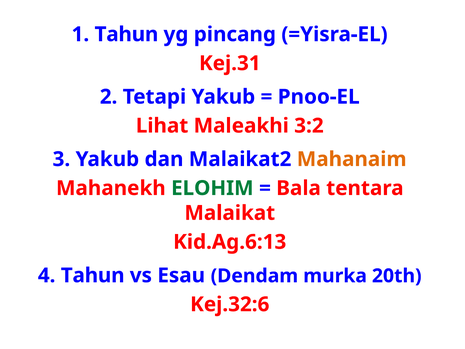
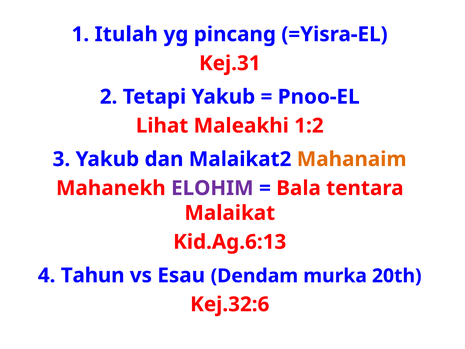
1 Tahun: Tahun -> Itulah (126, 34)
3:2: 3:2 -> 1:2 (309, 126)
ELOHIM colour: green -> purple (212, 188)
